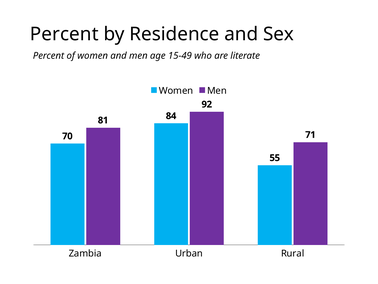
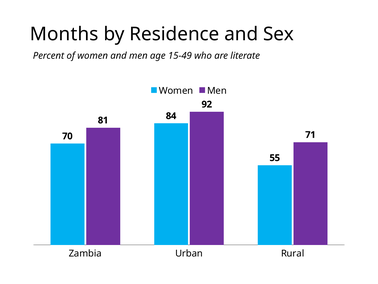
Percent: Percent -> Months (64, 34)
